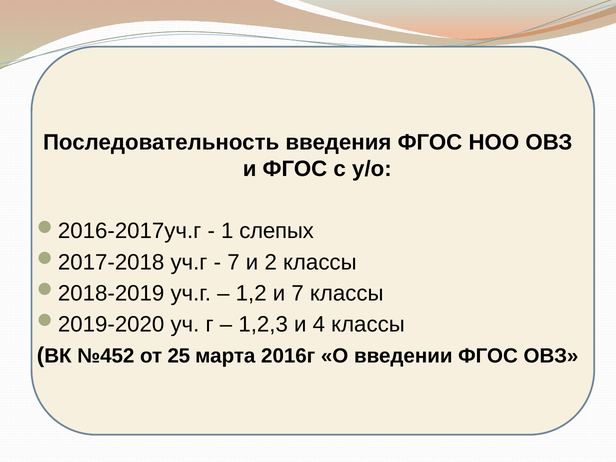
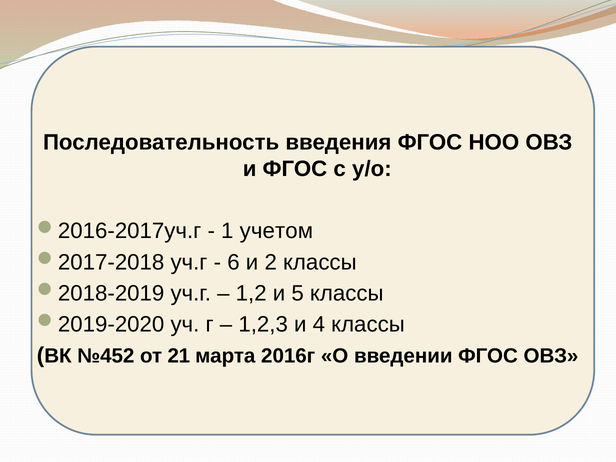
слепых: слепых -> учетом (276, 231)
7: 7 -> 6 (233, 262)
и 7: 7 -> 5 (298, 293)
25: 25 -> 21 (179, 356)
